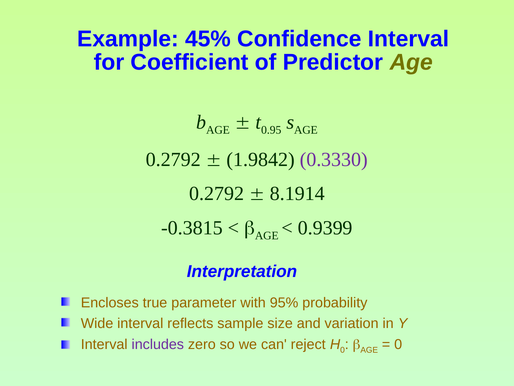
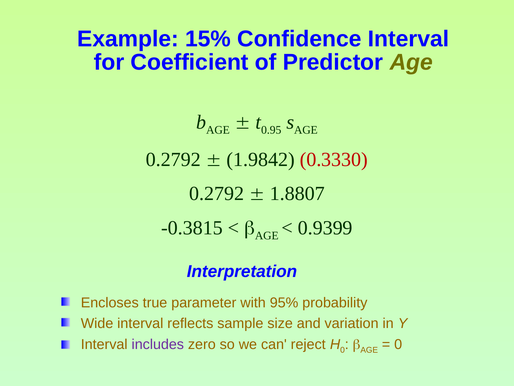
45%: 45% -> 15% (208, 39)
0.3330 colour: purple -> red (334, 159)
8.1914: 8.1914 -> 1.8807 (297, 193)
